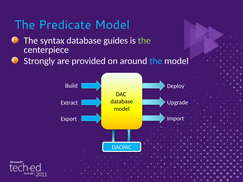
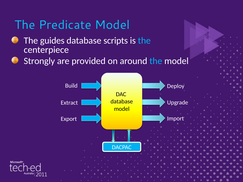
syntax: syntax -> guides (52, 41)
guides: guides -> scripts (116, 41)
the colour: light green -> light blue (144, 41)
